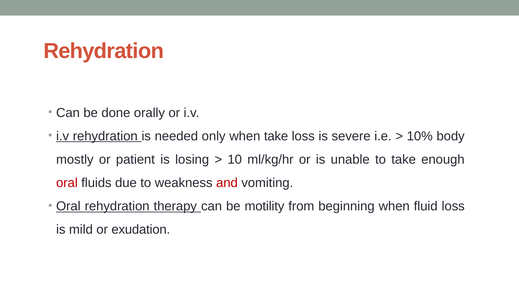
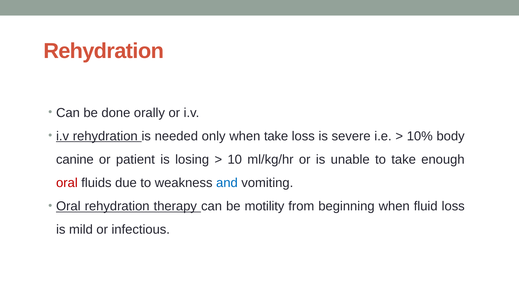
mostly: mostly -> canine (75, 159)
and colour: red -> blue (227, 183)
exudation: exudation -> infectious (141, 229)
